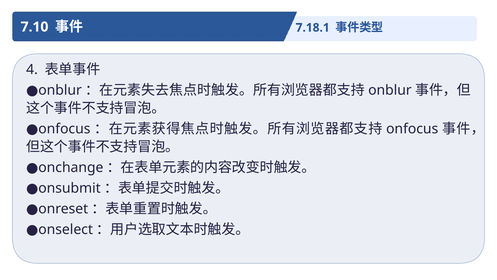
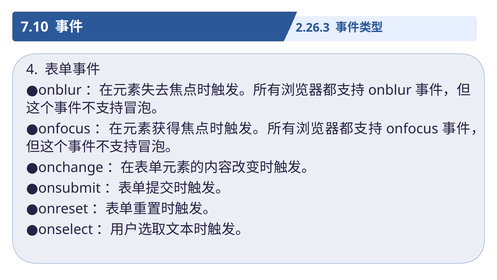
7.18.1: 7.18.1 -> 2.26.3 (313, 28)
